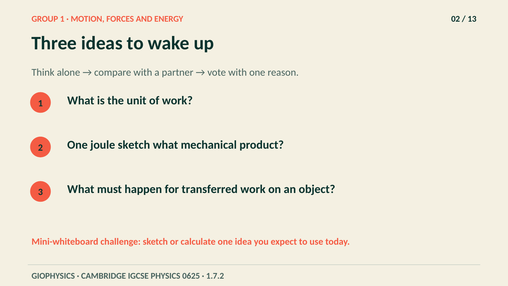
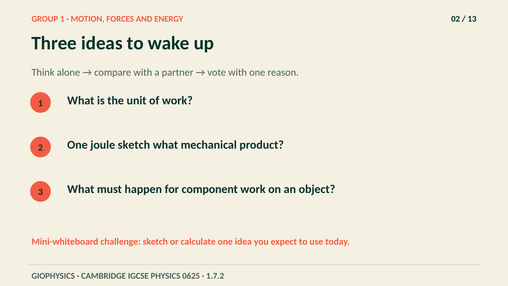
transferred: transferred -> component (210, 189)
